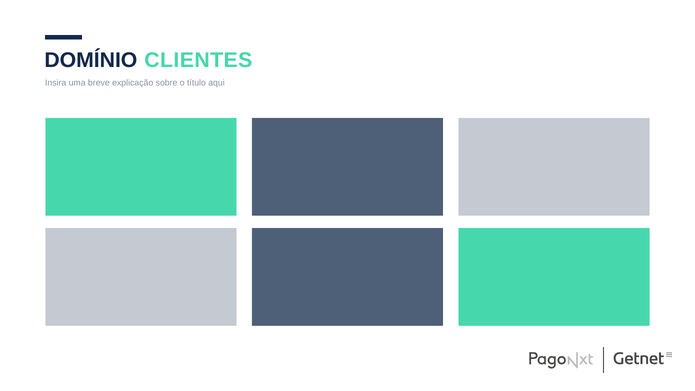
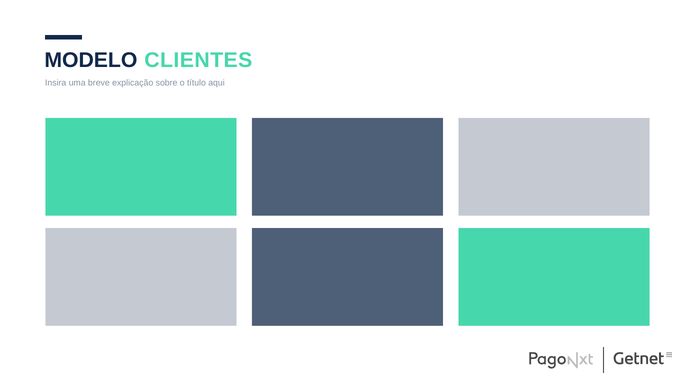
DOMÍNIO: DOMÍNIO -> MODELO (91, 60)
